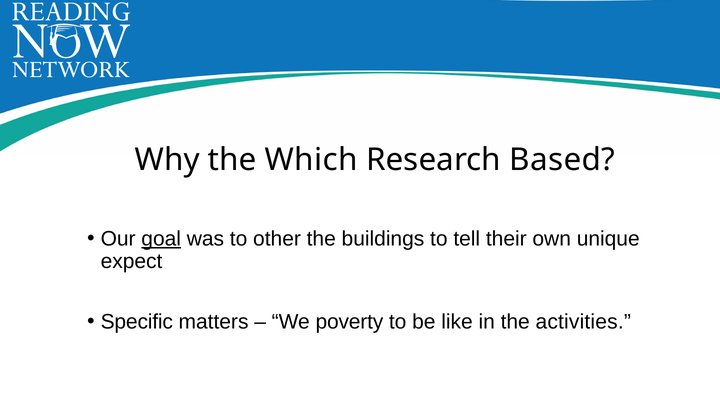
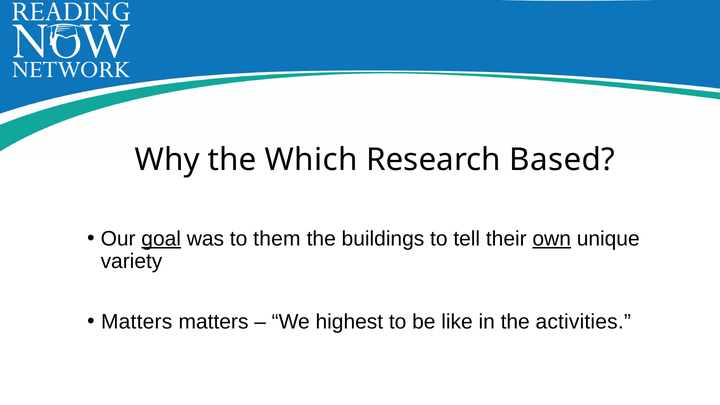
other: other -> them (277, 239)
own underline: none -> present (552, 239)
expect: expect -> variety (131, 262)
Specific: Specific -> Matters (137, 322)
poverty: poverty -> highest (349, 322)
